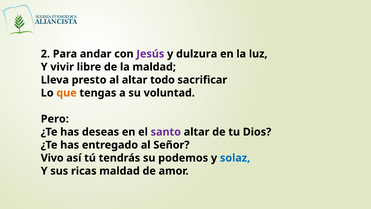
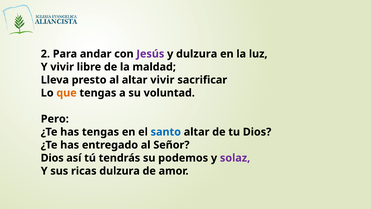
altar todo: todo -> vivir (162, 80)
has deseas: deseas -> tengas (100, 132)
santo colour: purple -> blue (166, 132)
Vivo: Vivo -> Dios (52, 158)
solaz colour: blue -> purple (235, 158)
ricas maldad: maldad -> dulzura (120, 171)
